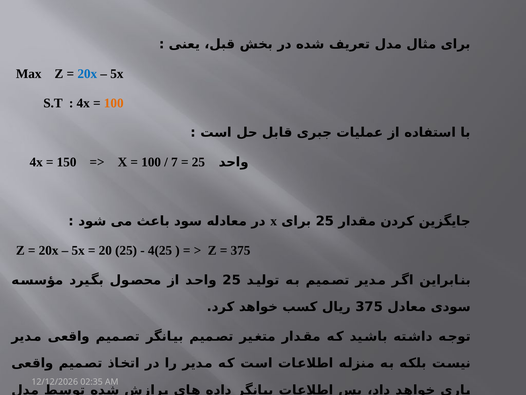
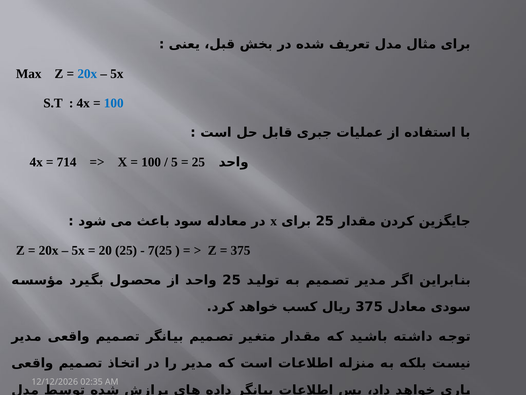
100 colour: orange -> blue (114, 103)
150: 150 -> 714 (67, 162)
7: 7 -> 5 (174, 162)
4(25: 4(25 -> 7(25 (160, 250)
